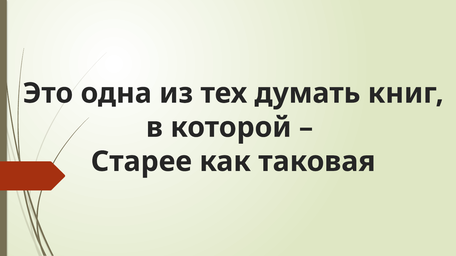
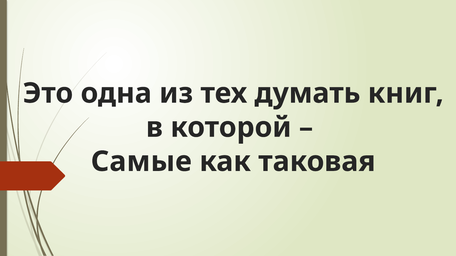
Старее: Старее -> Самые (141, 162)
